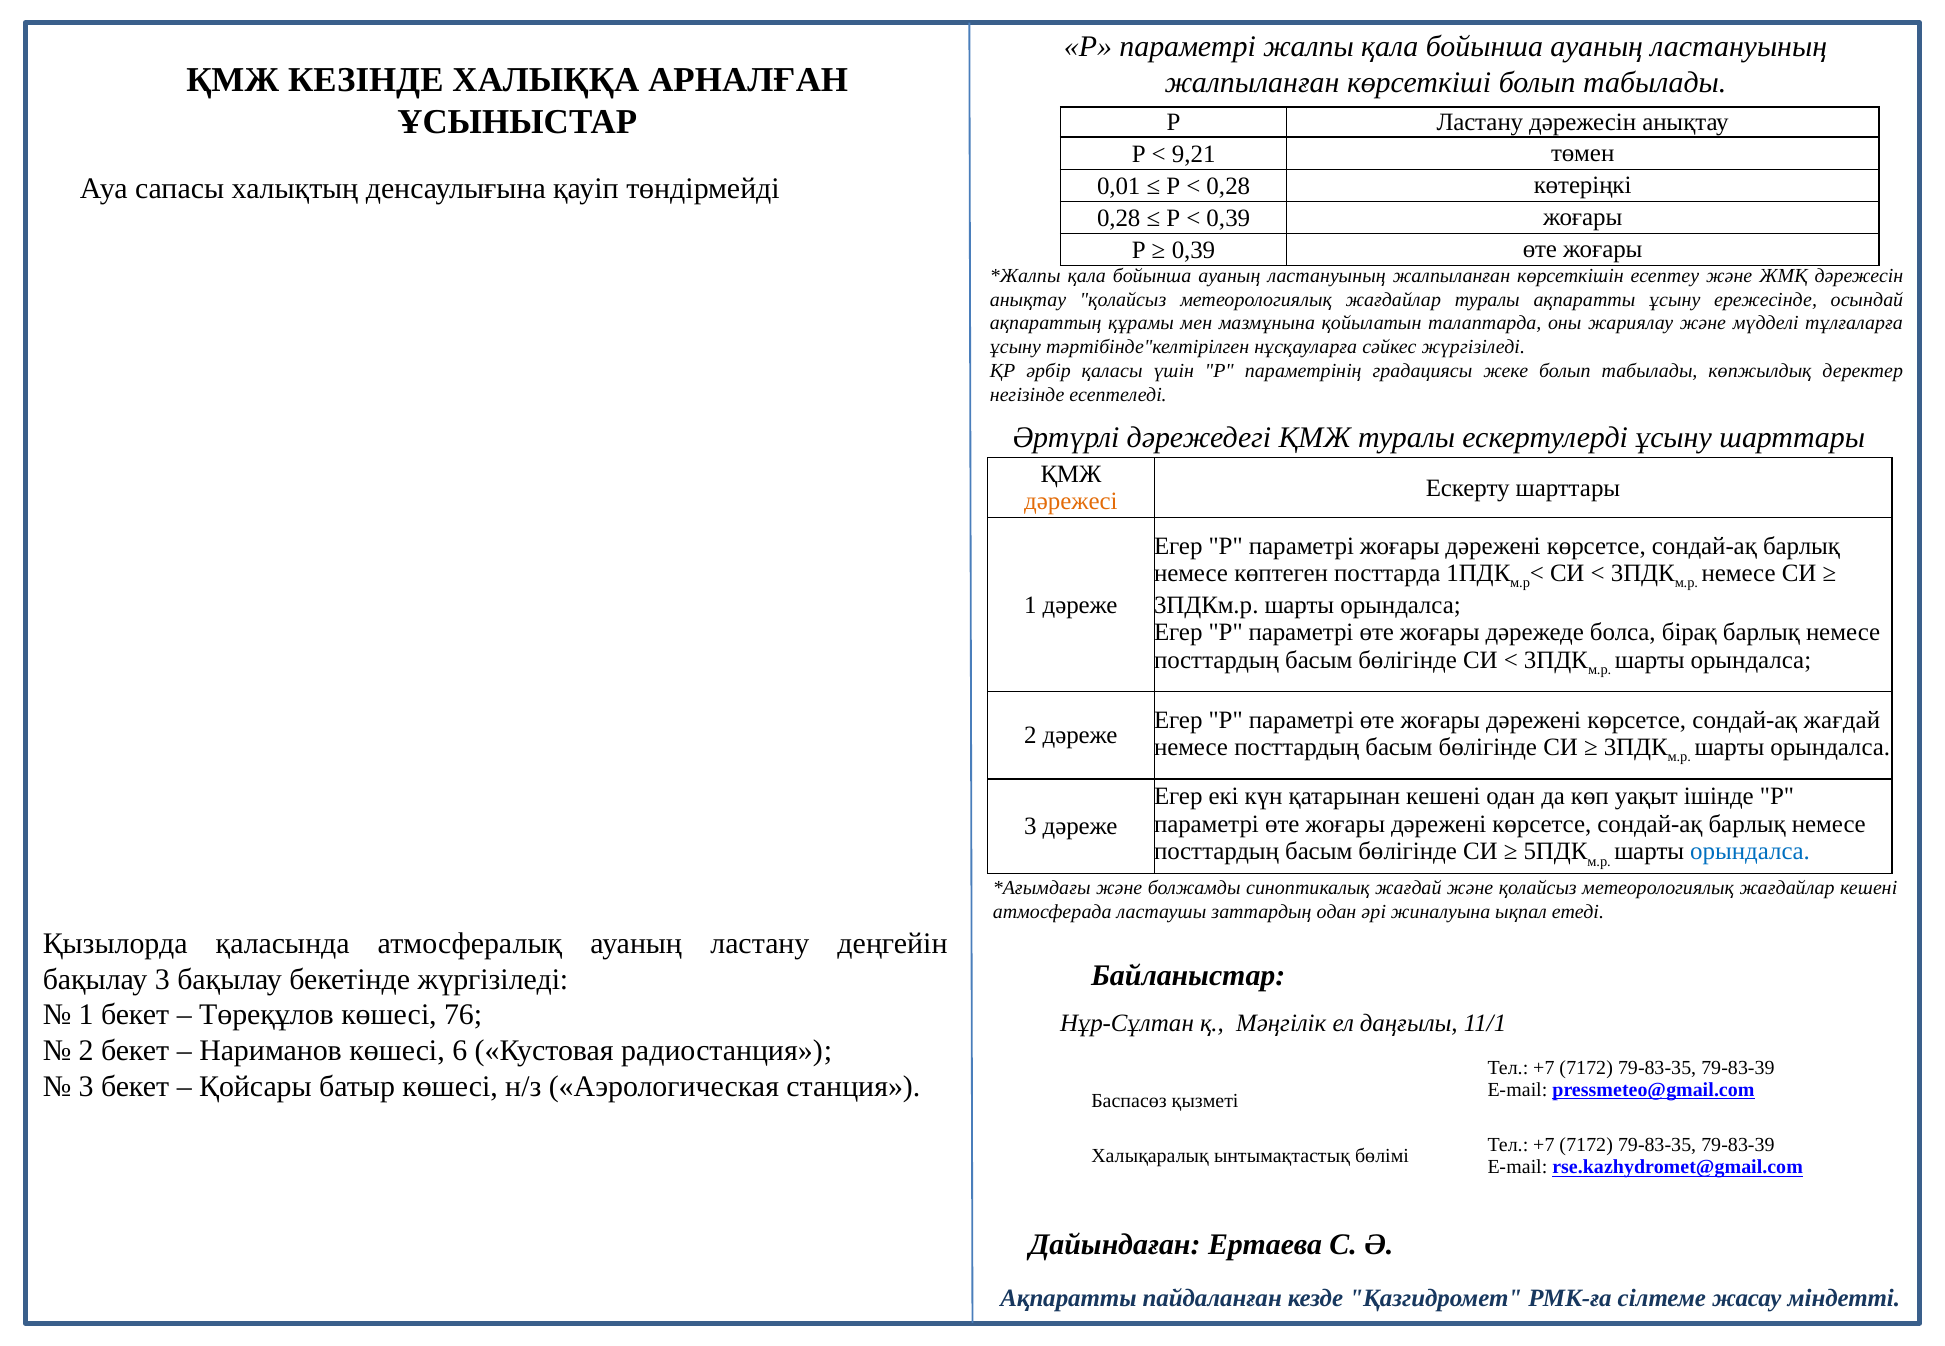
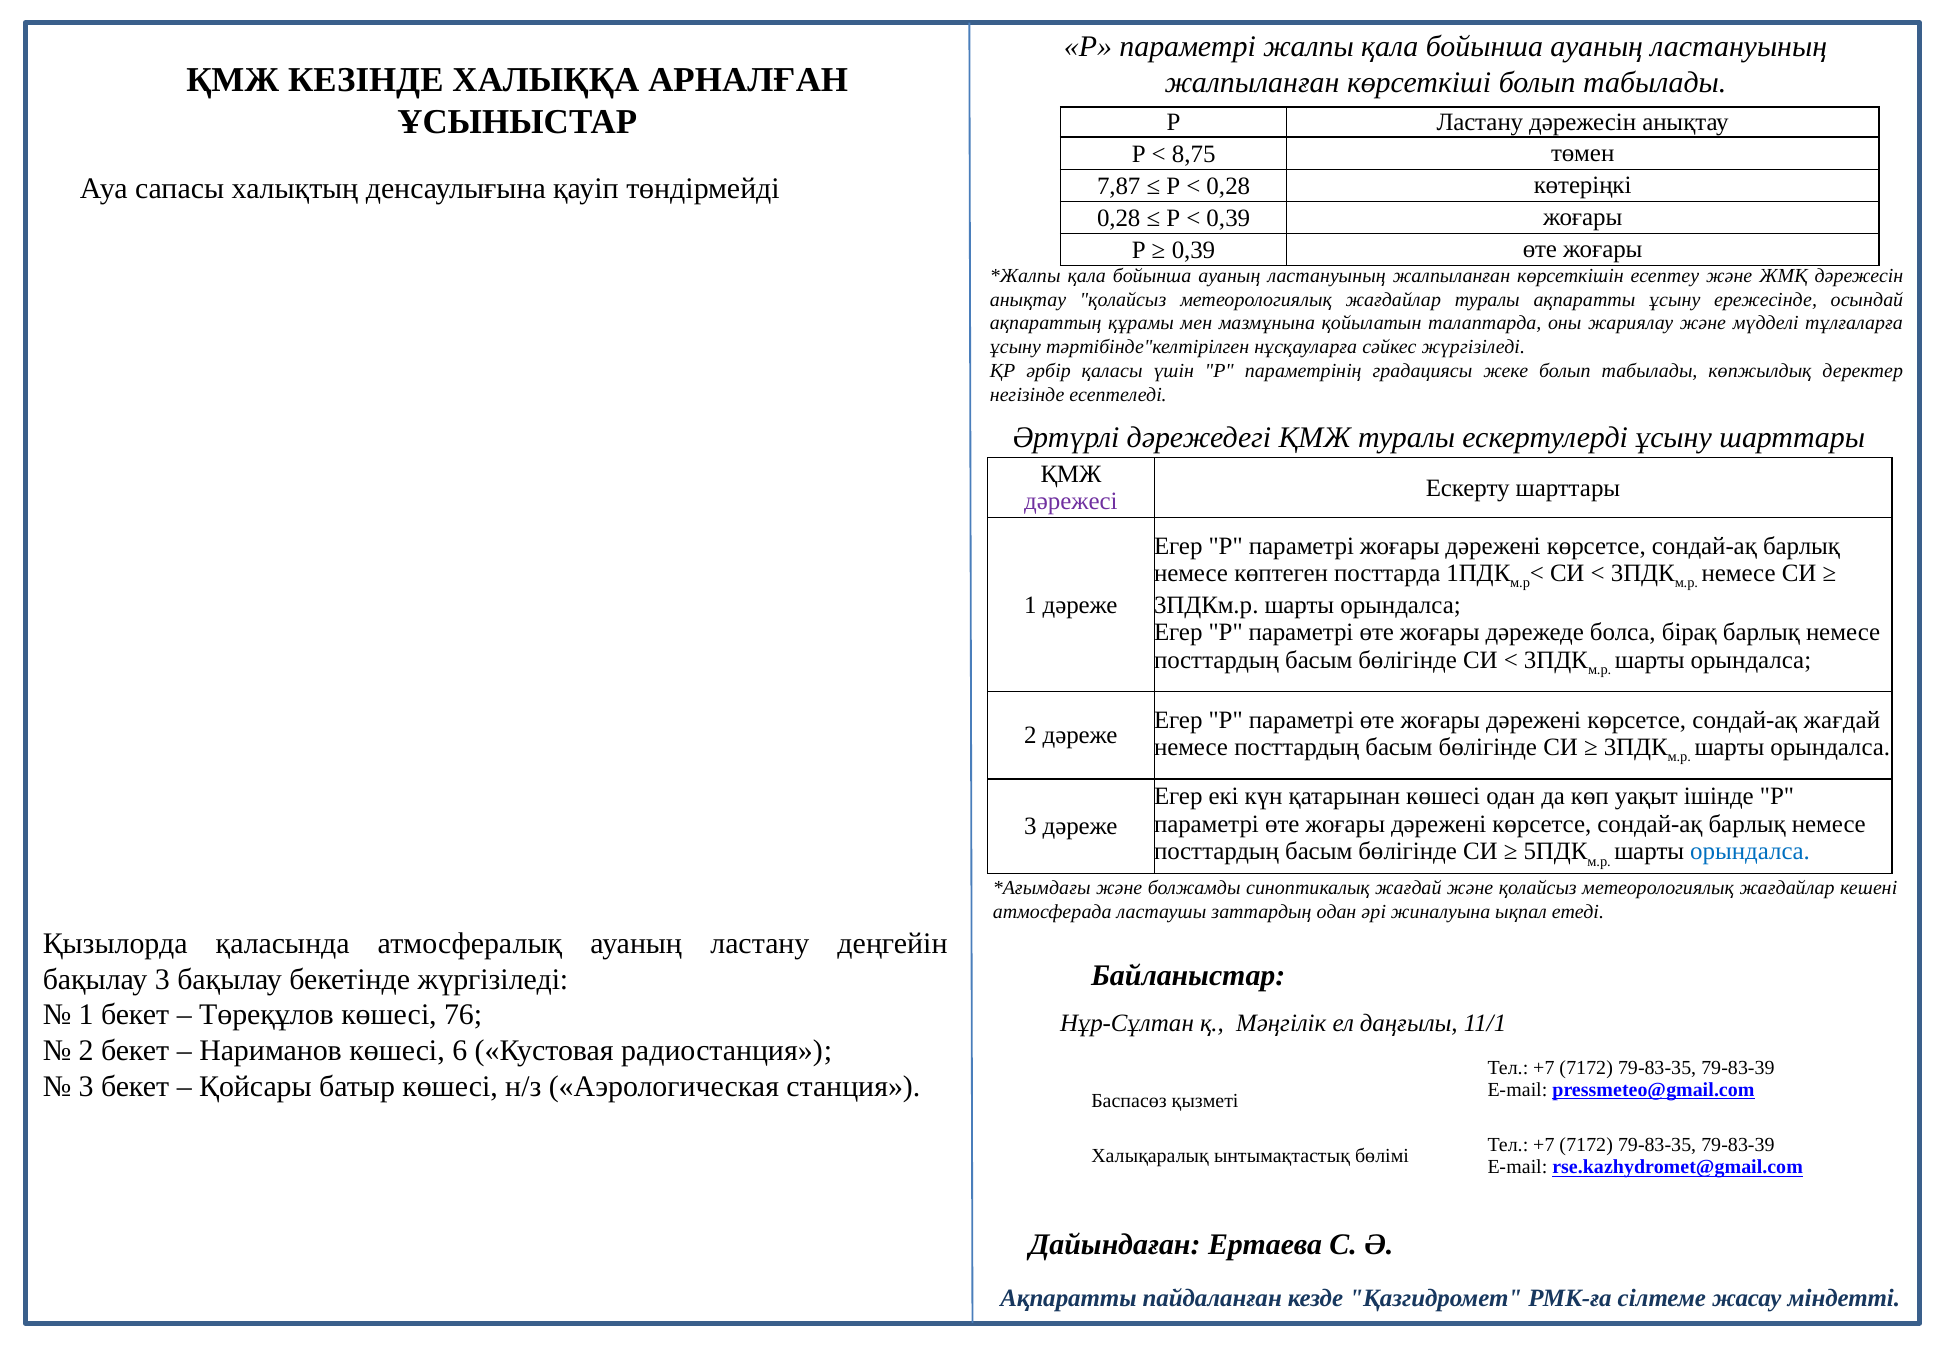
9,21: 9,21 -> 8,75 (1194, 154)
0,01: 0,01 -> 7,87 (1119, 186)
дәрежесі colour: orange -> purple (1071, 502)
қатарынан кешені: кешені -> көшесі (1443, 797)
